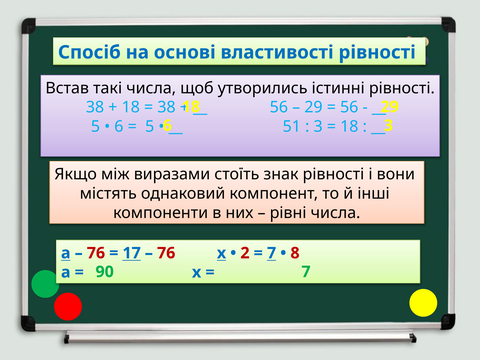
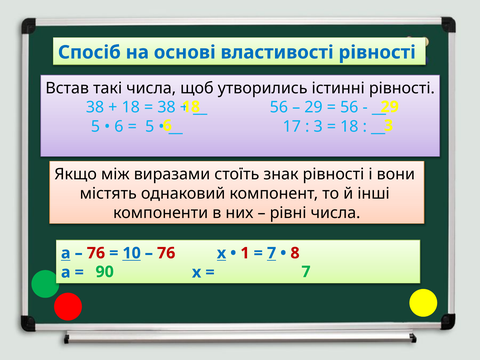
51: 51 -> 17 (292, 126)
17: 17 -> 10 (132, 253)
2: 2 -> 1 (245, 253)
